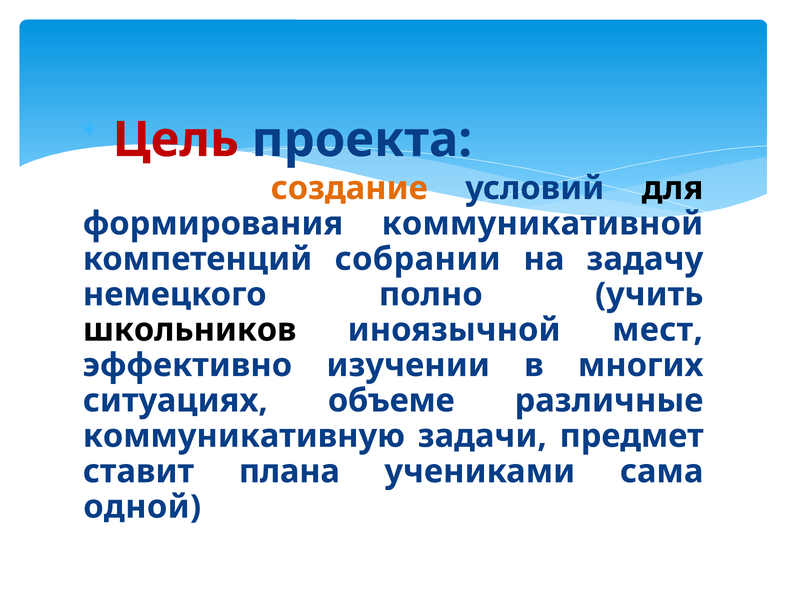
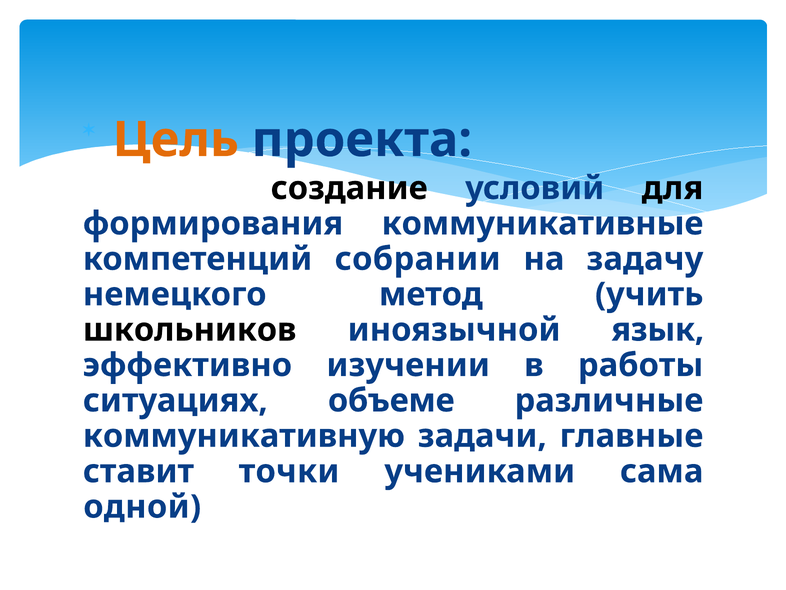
Цель colour: red -> orange (176, 140)
создание colour: orange -> black (349, 188)
коммуникативной: коммуникативной -> коммуникативные (543, 223)
полно: полно -> метод (431, 294)
мест: мест -> язык (658, 330)
многих: многих -> работы (641, 365)
предмет: предмет -> главные (631, 436)
плана: плана -> точки (289, 471)
